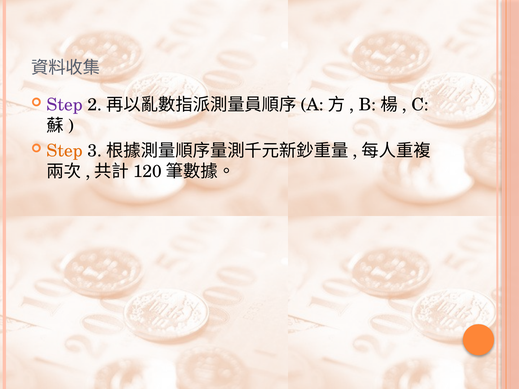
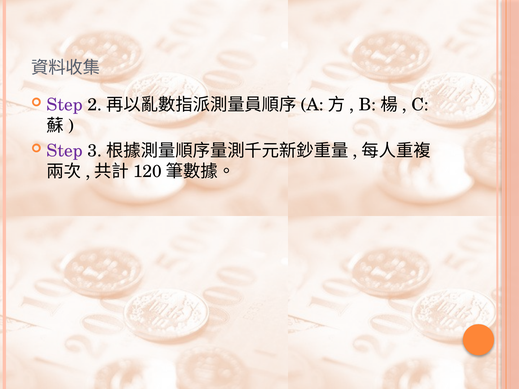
Step colour: orange -> purple (65, 151)
